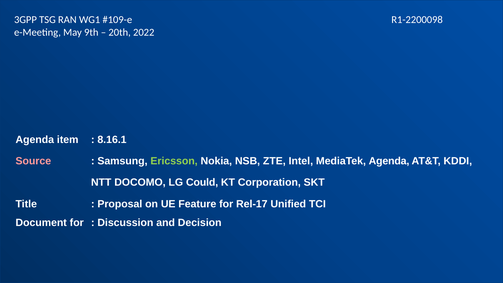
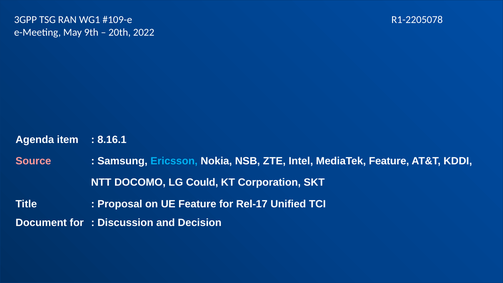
R1-2200098: R1-2200098 -> R1-2205078 (417, 20)
Ericsson colour: light green -> light blue (174, 161)
MediaTek Agenda: Agenda -> Feature (389, 161)
